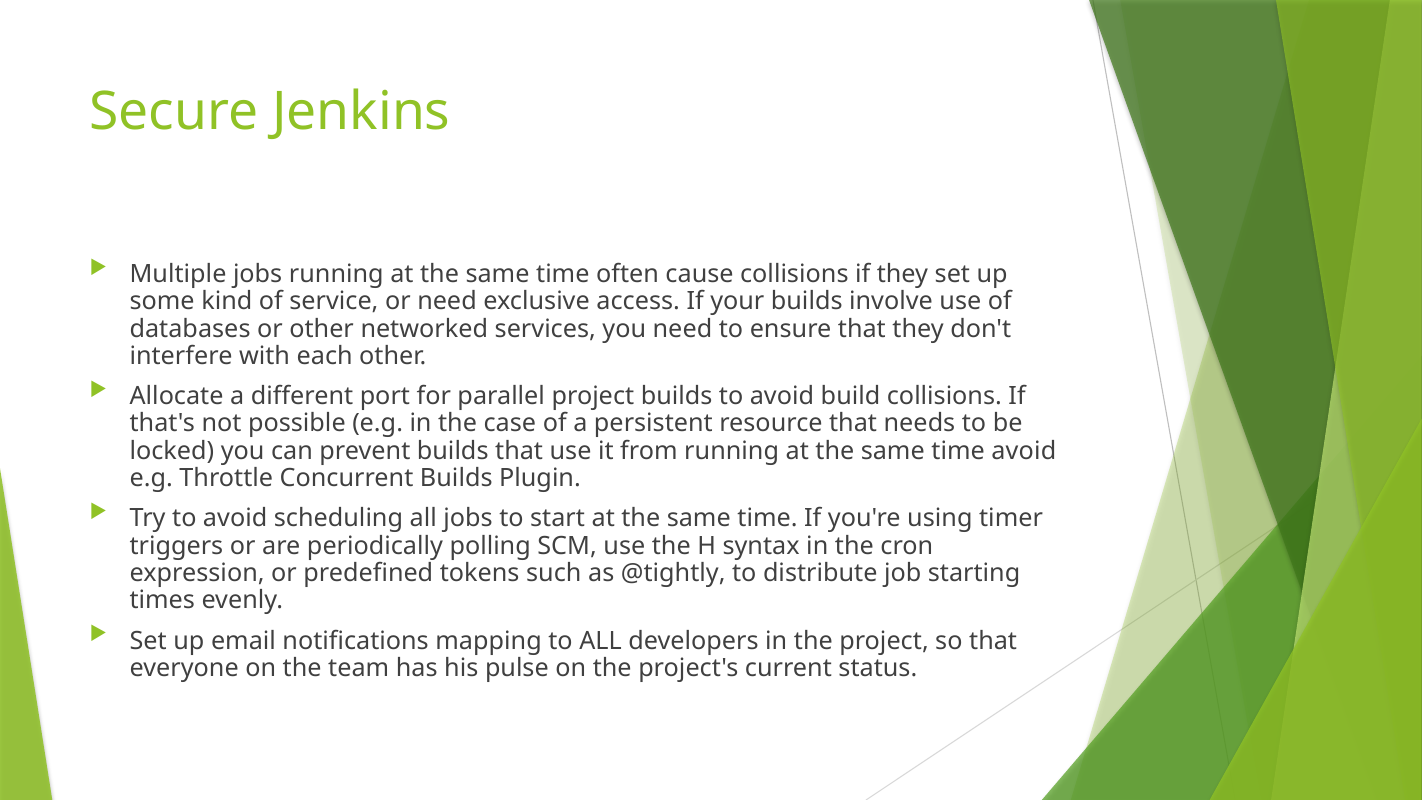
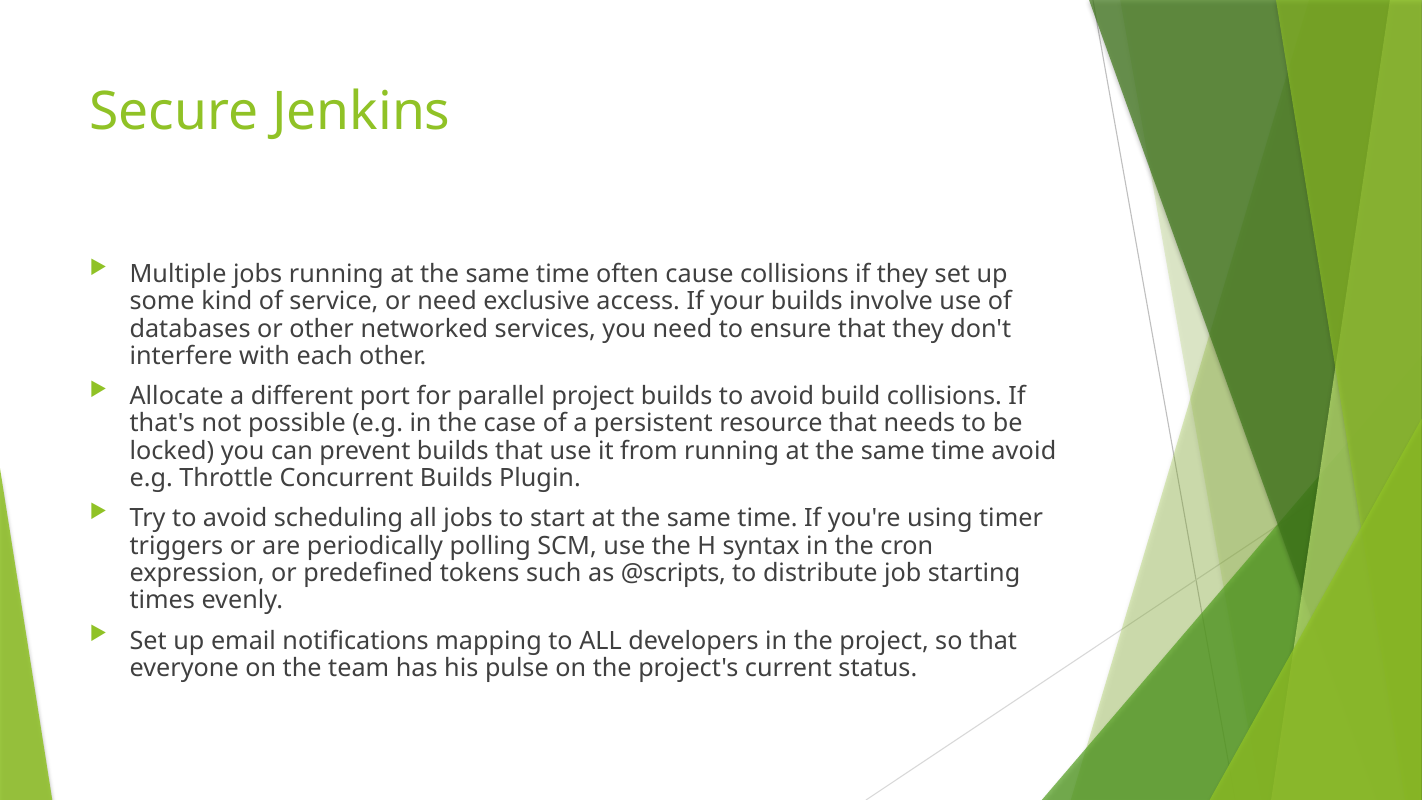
@tightly: @tightly -> @scripts (673, 573)
